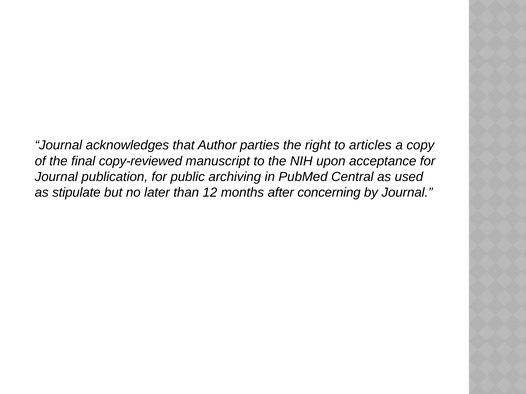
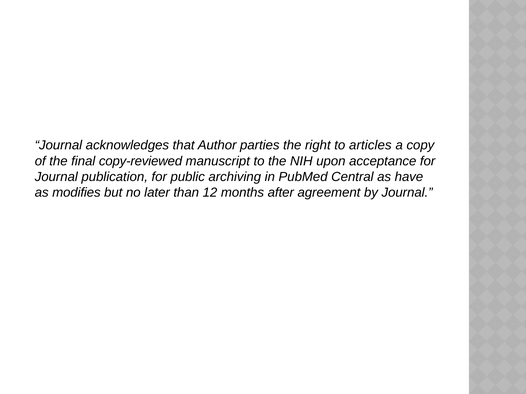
used: used -> have (409, 177)
stipulate: stipulate -> modifies (76, 193)
concerning: concerning -> agreement (329, 193)
